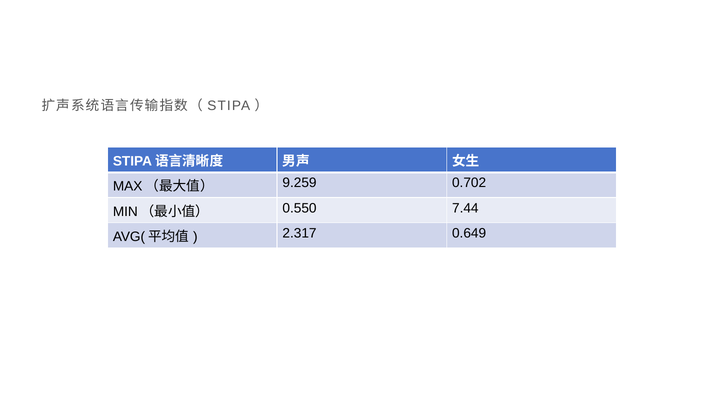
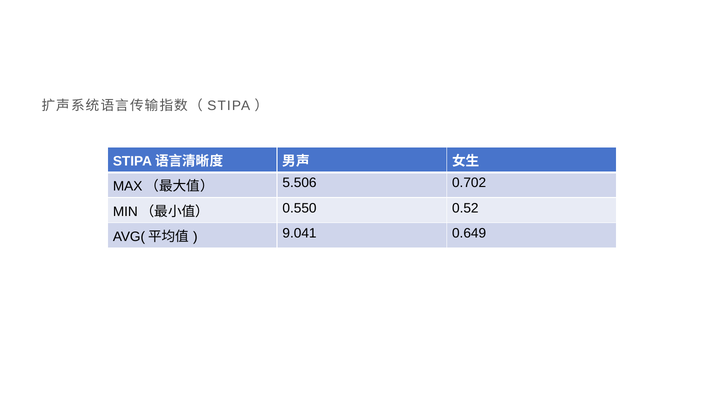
9.259: 9.259 -> 5.506 (300, 183)
7.44: 7.44 -> 0.52 (465, 208)
2.317: 2.317 -> 9.041 (300, 233)
